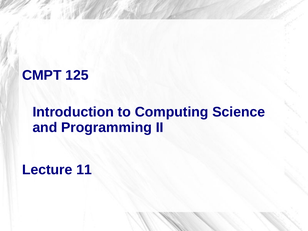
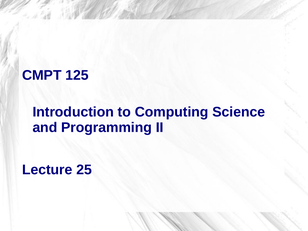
11: 11 -> 25 (84, 170)
